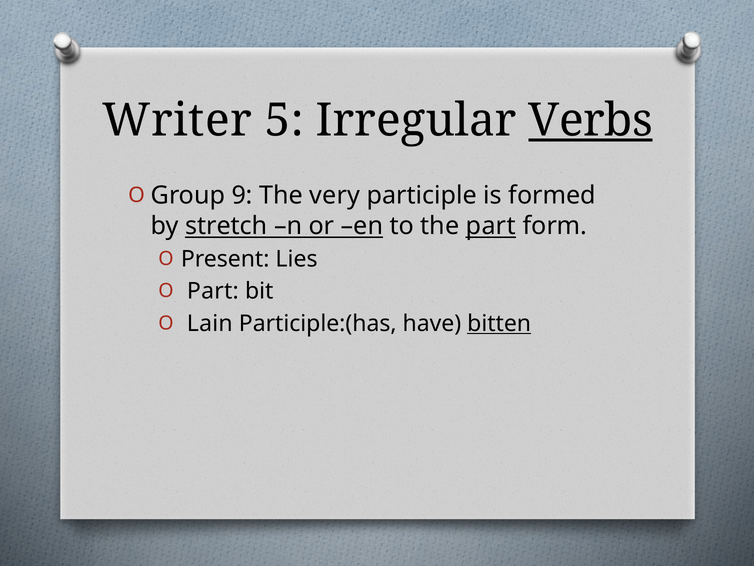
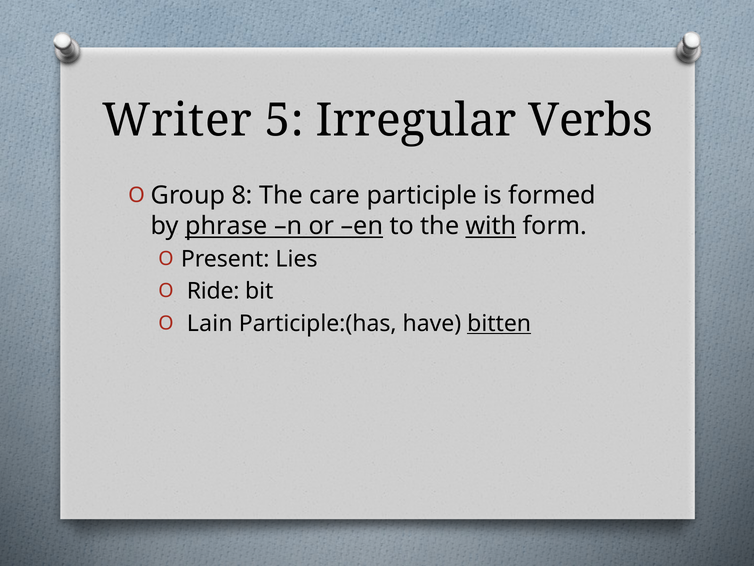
Verbs underline: present -> none (591, 120)
9: 9 -> 8 (242, 195)
very: very -> care (335, 195)
stretch: stretch -> phrase (226, 226)
the part: part -> with (491, 226)
Part: Part -> Ride (213, 291)
